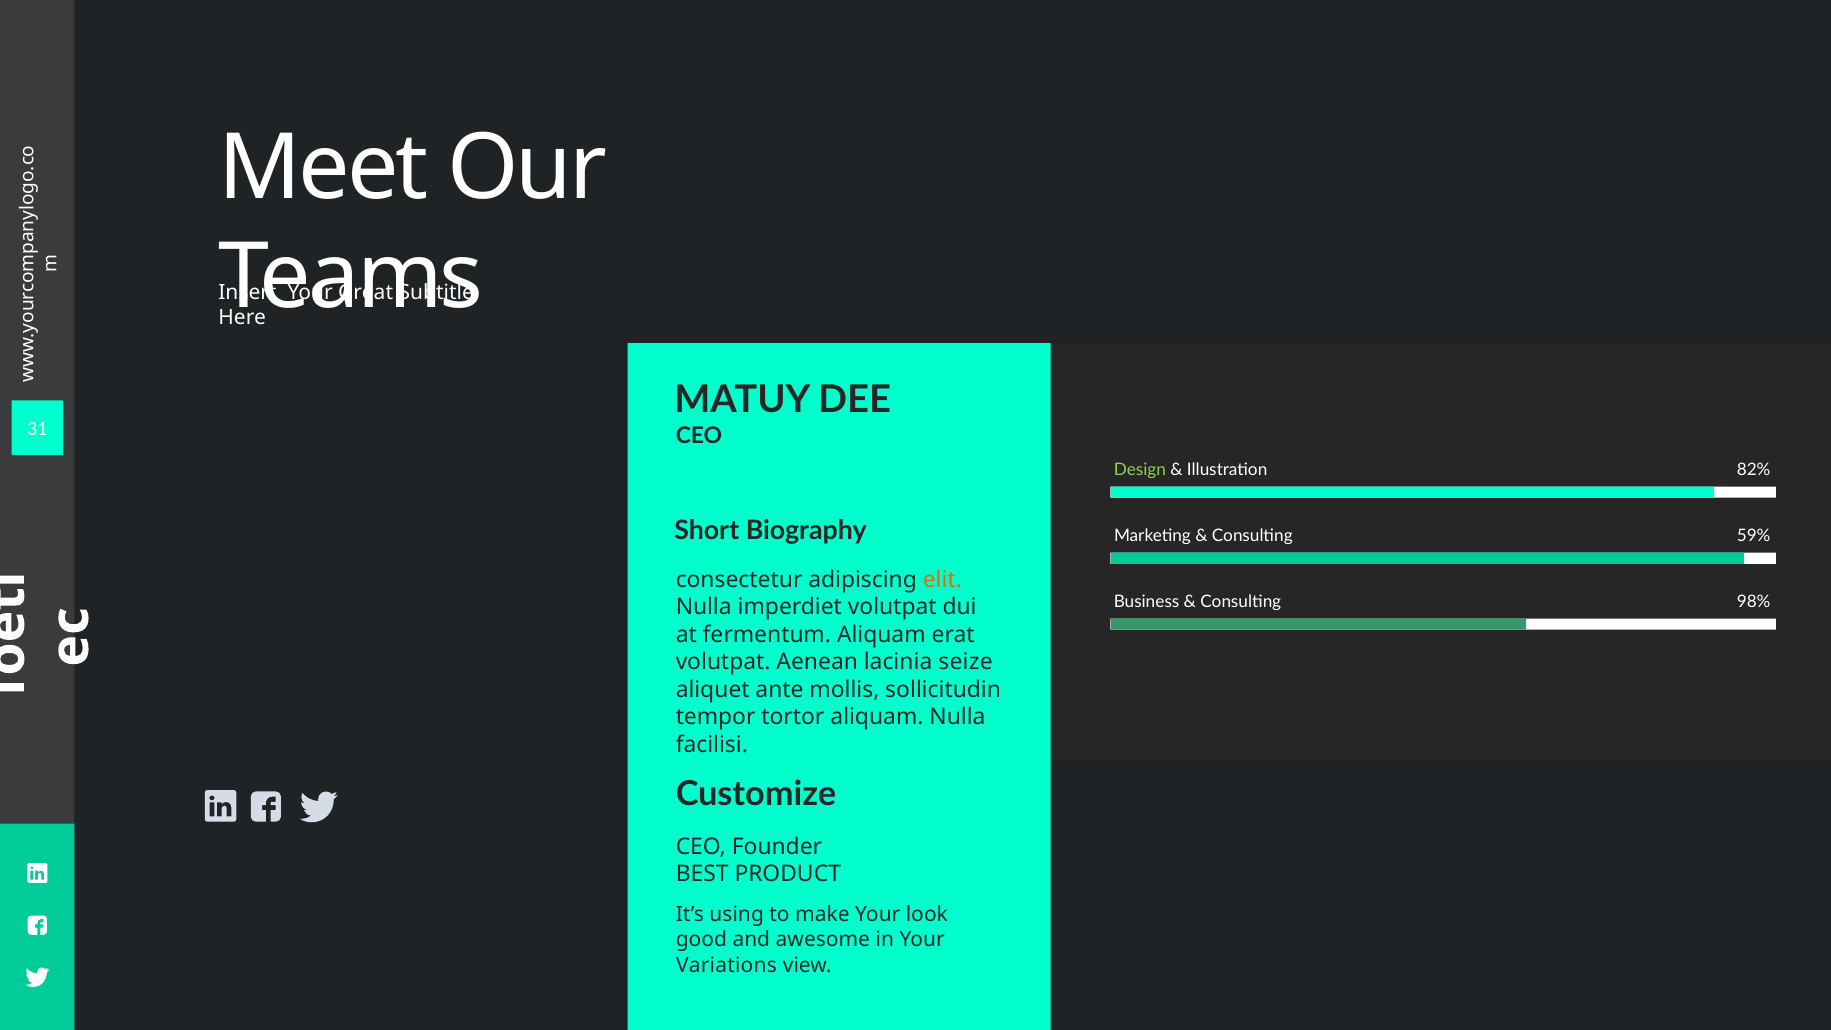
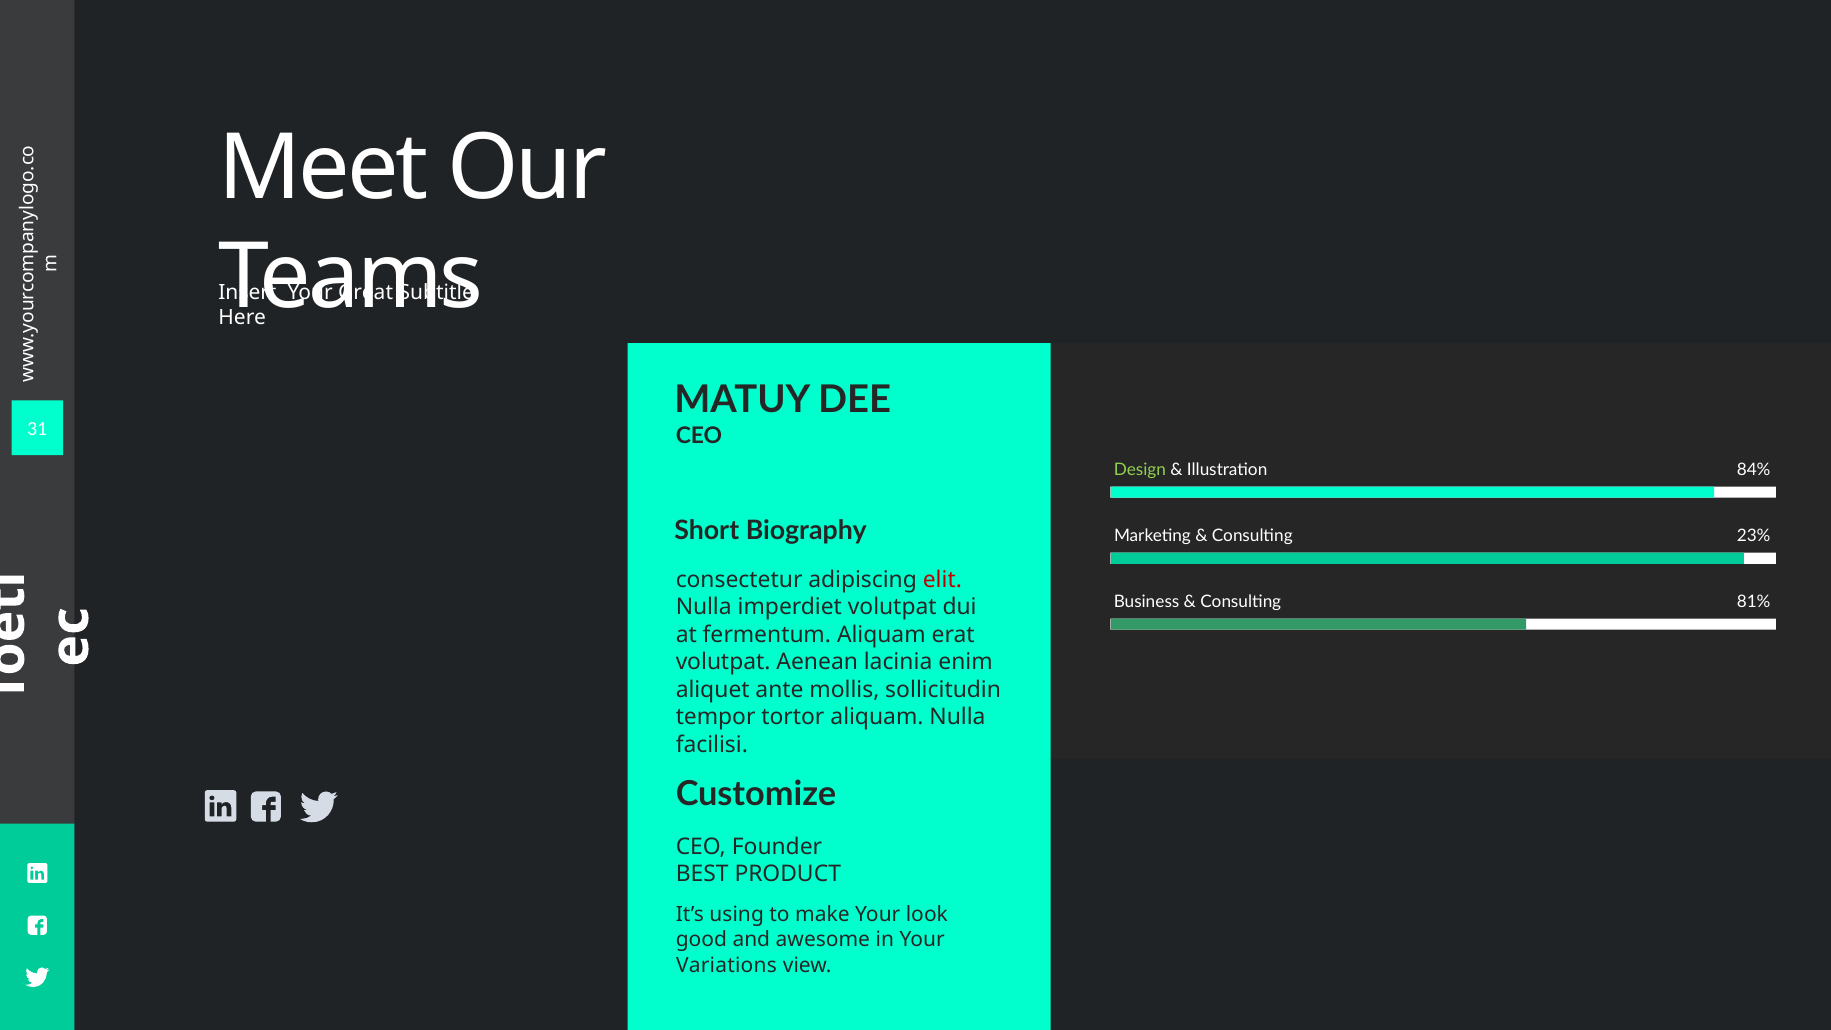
82%: 82% -> 84% (1754, 470)
59%: 59% -> 23% (1754, 536)
elit colour: orange -> red (942, 580)
98%: 98% -> 81% (1754, 602)
seize: seize -> enim (966, 662)
